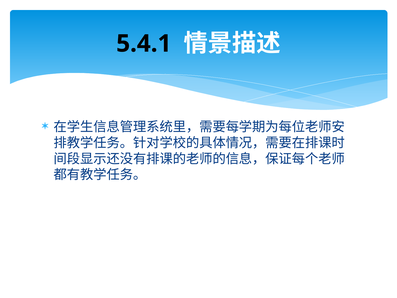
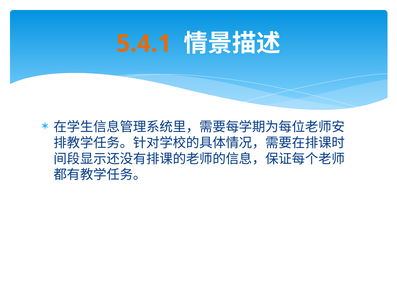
5.4.1 colour: black -> orange (144, 44)
